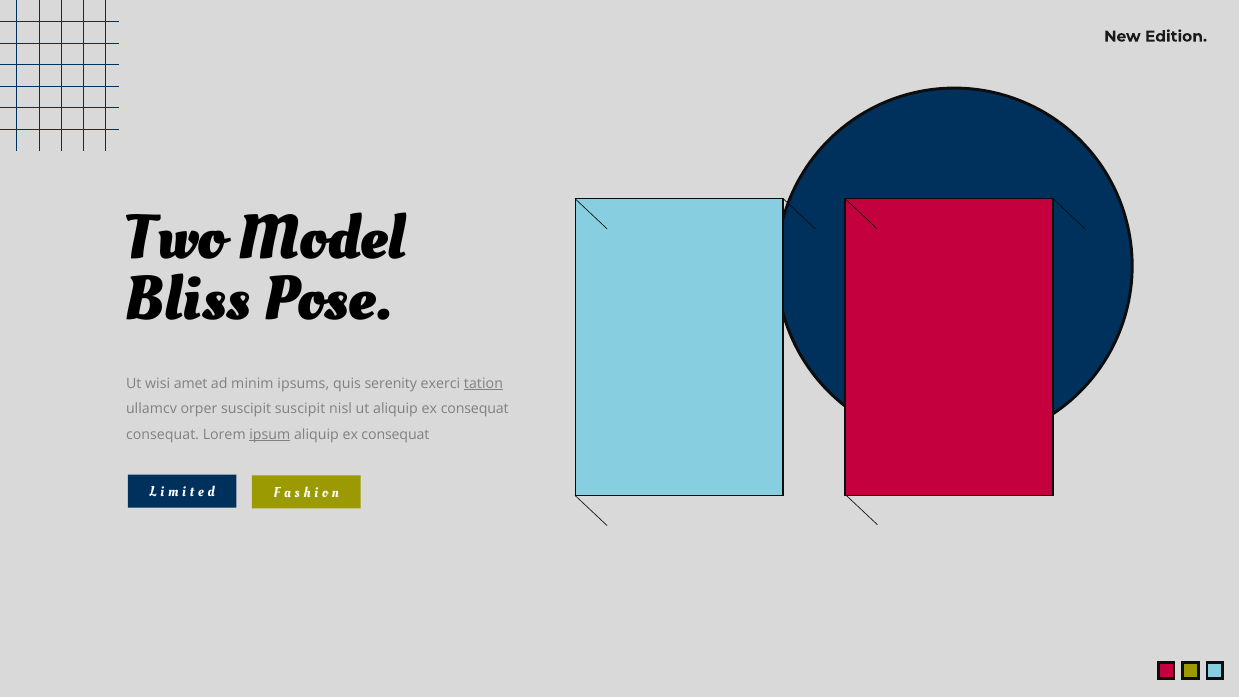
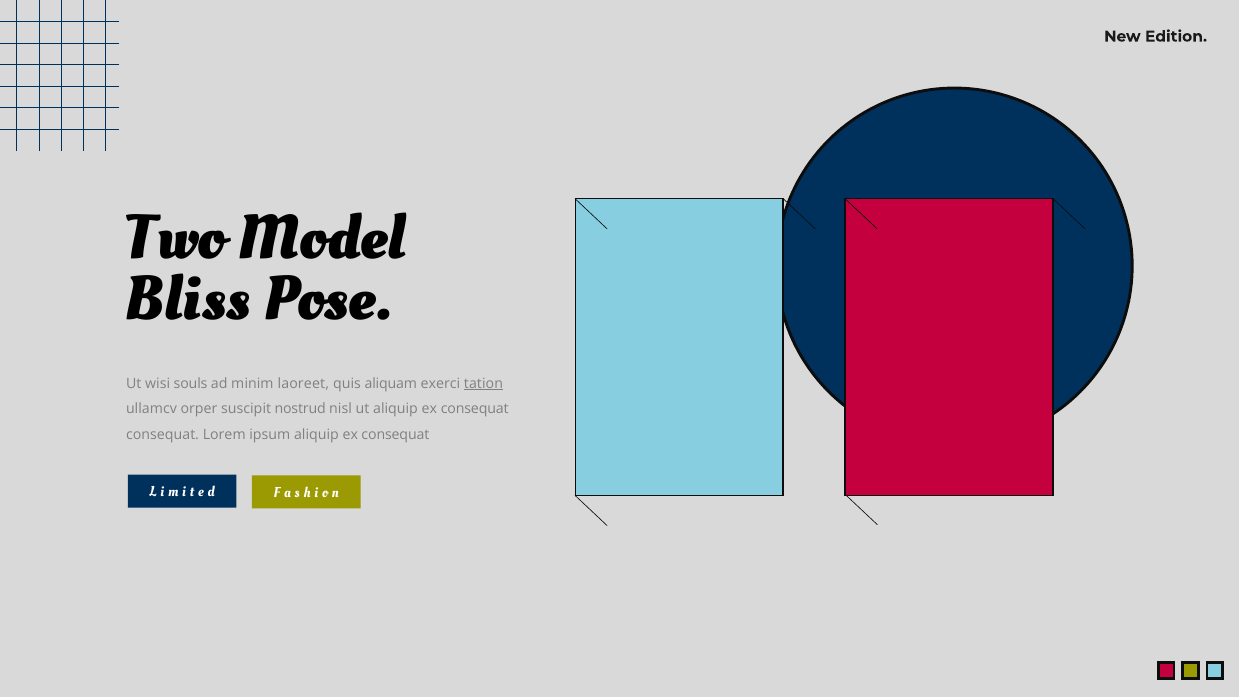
amet: amet -> souls (191, 384)
ipsums: ipsums -> laoreet (303, 384)
serenity: serenity -> aliquam (391, 384)
suscipit suscipit: suscipit -> nostrud (300, 409)
ipsum underline: present -> none (270, 435)
